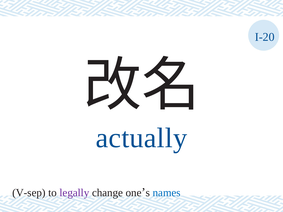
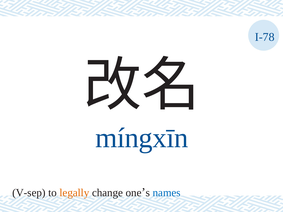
I-20: I-20 -> I-78 (265, 37)
actually: actually -> míngxīn (142, 138)
legally colour: purple -> orange (74, 193)
